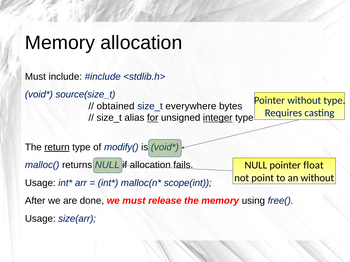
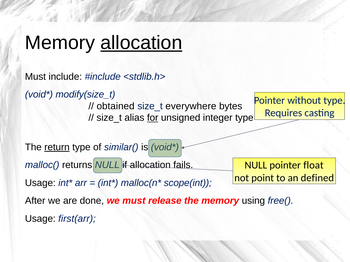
allocation underline: none -> present (141, 43)
source(size_t: source(size_t -> modify(size_t (85, 95)
integer underline: present -> none (218, 118)
modify(: modify( -> similar( (121, 147)
an without: without -> defined (317, 178)
size(arr: size(arr -> first(arr (77, 219)
